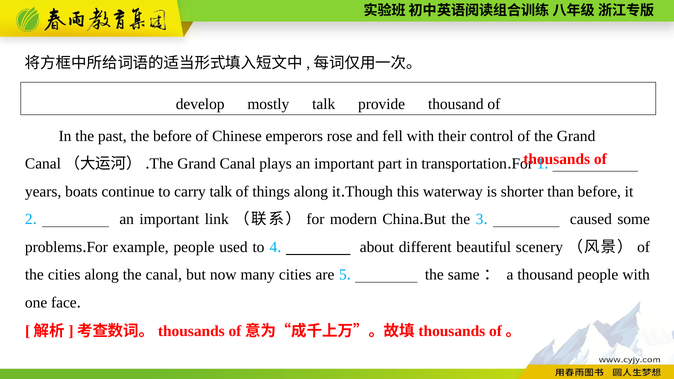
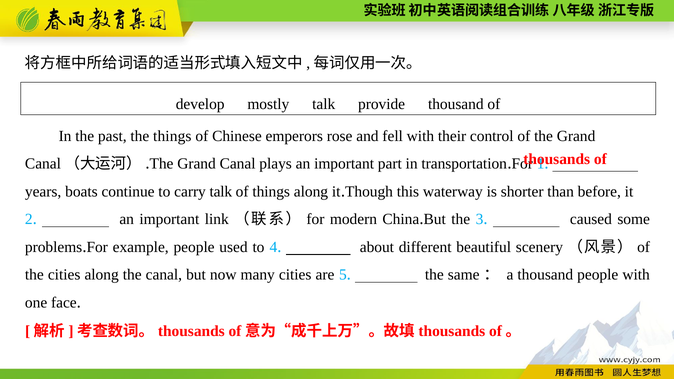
the before: before -> things (172, 136)
